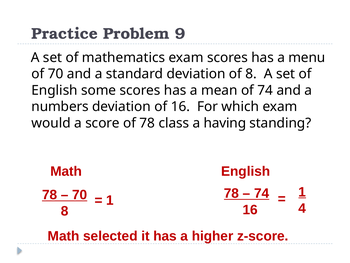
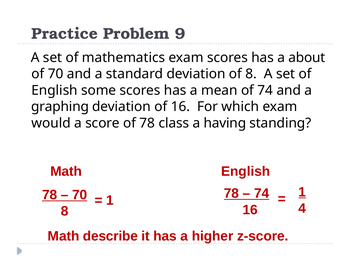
menu: menu -> about (307, 58)
numbers: numbers -> graphing (60, 107)
selected: selected -> describe (110, 236)
